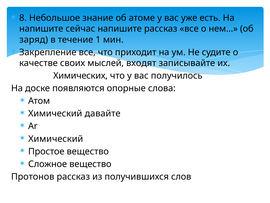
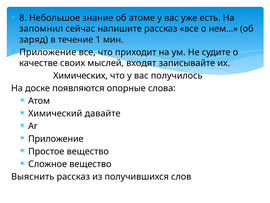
напишите: напишите -> запомнил (41, 29)
Закрепление: Закрепление -> Приложение (48, 52)
Химический: Химический -> Приложение (56, 139)
Протонов: Протонов -> Выяснить (33, 176)
